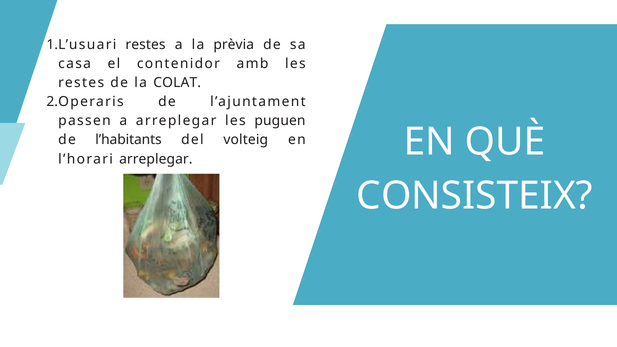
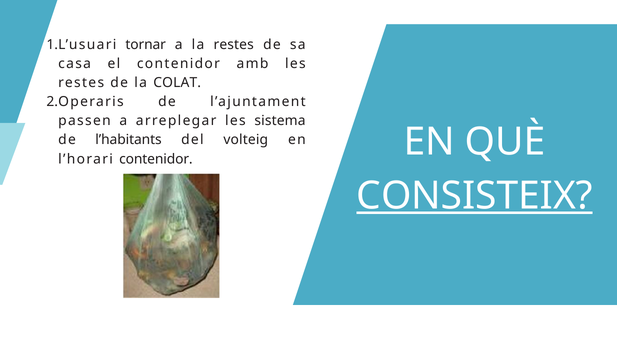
restes: restes -> tornar (146, 45)
la prèvia: prèvia -> restes (234, 45)
puguen: puguen -> sistema (280, 121)
arreplegar: arreplegar -> contenidor (156, 159)
CONSISTEIX underline: none -> present (475, 196)
